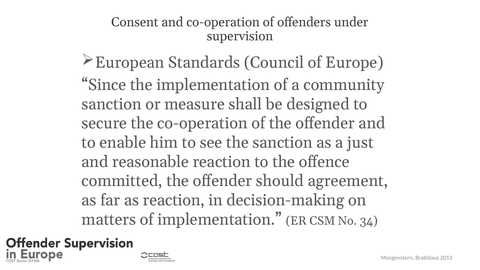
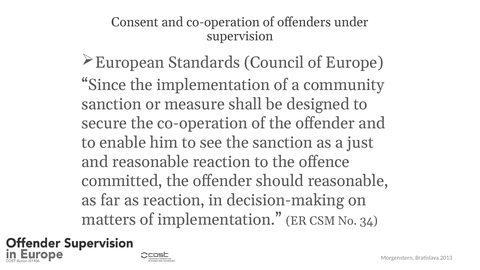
should agreement: agreement -> reasonable (348, 181)
